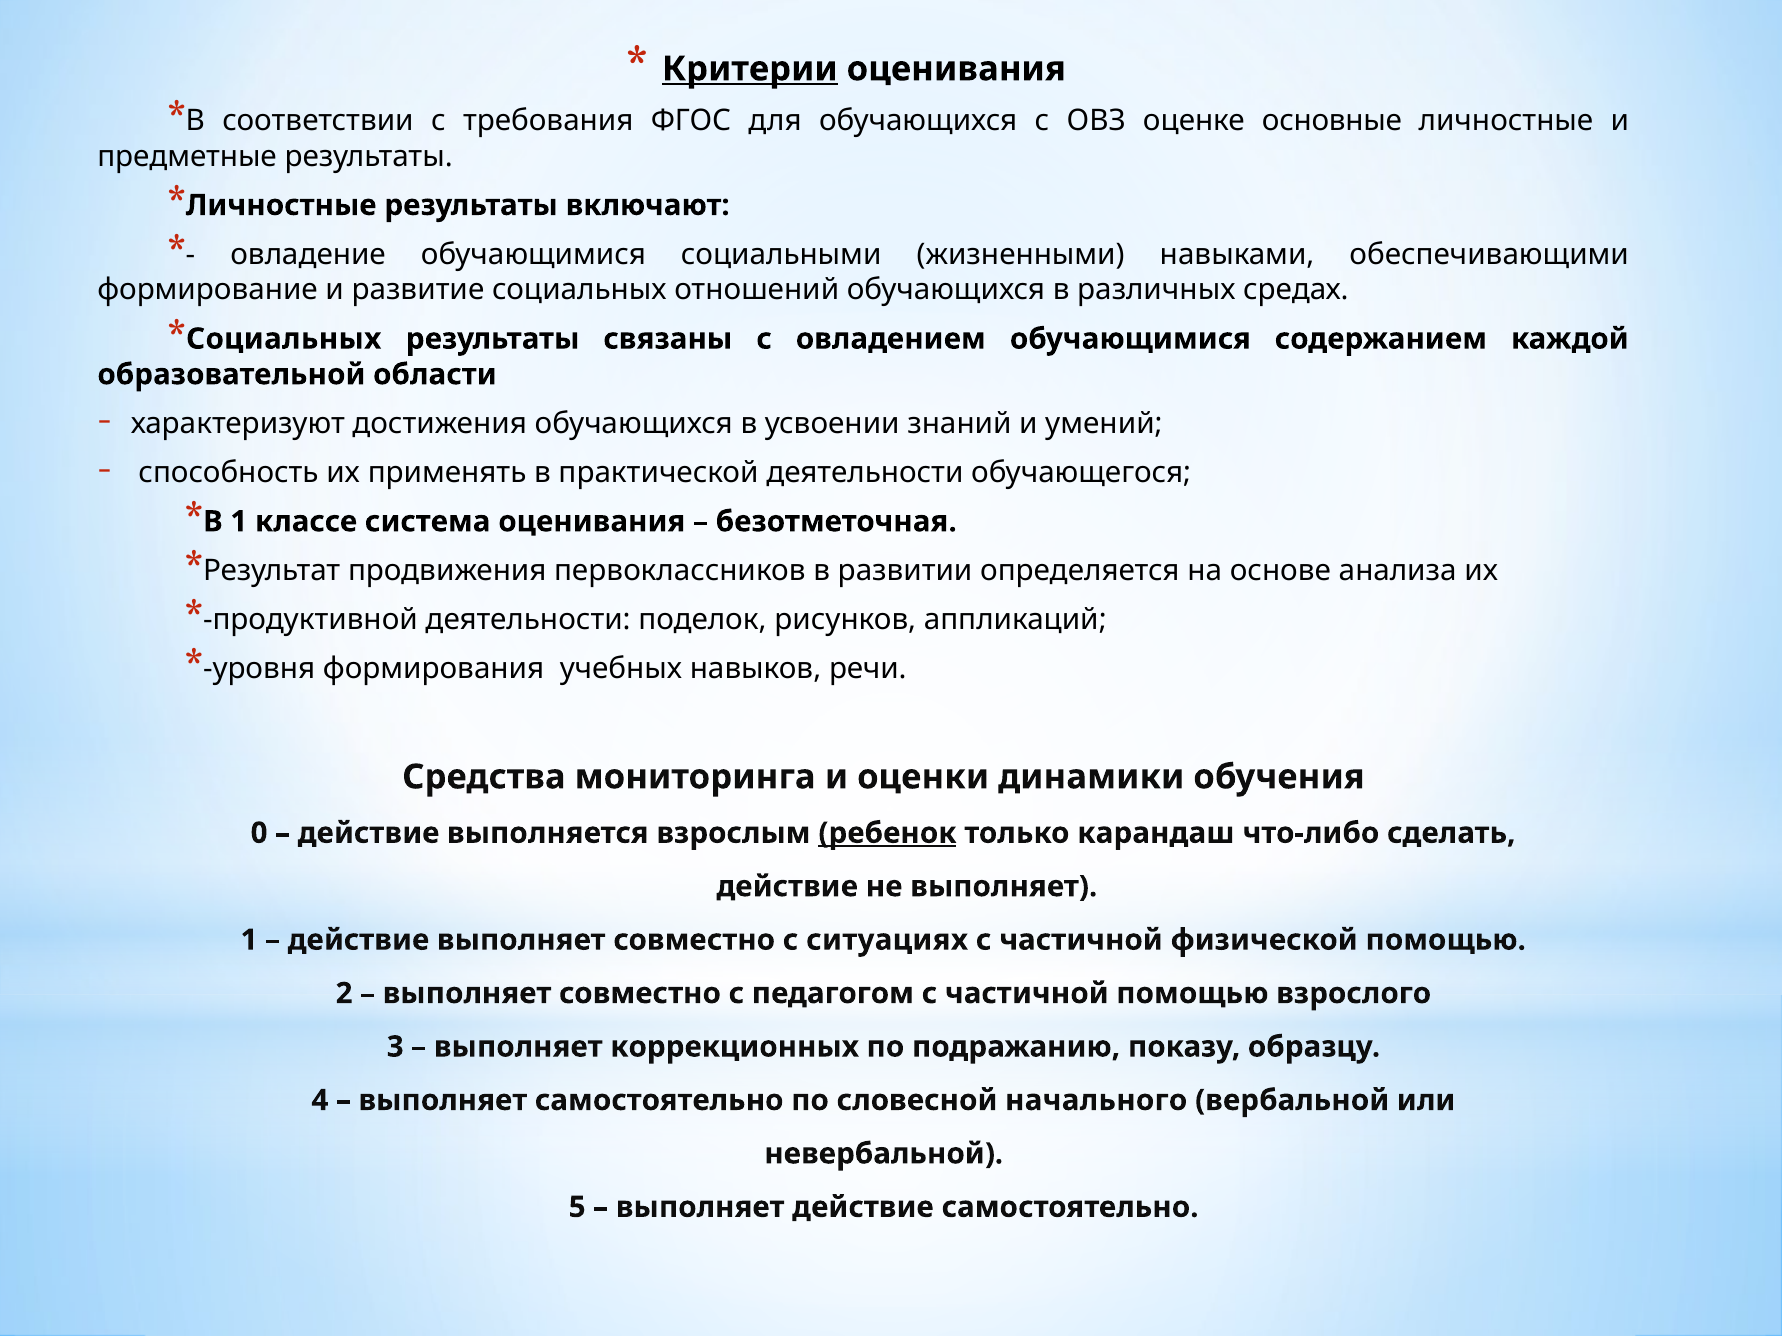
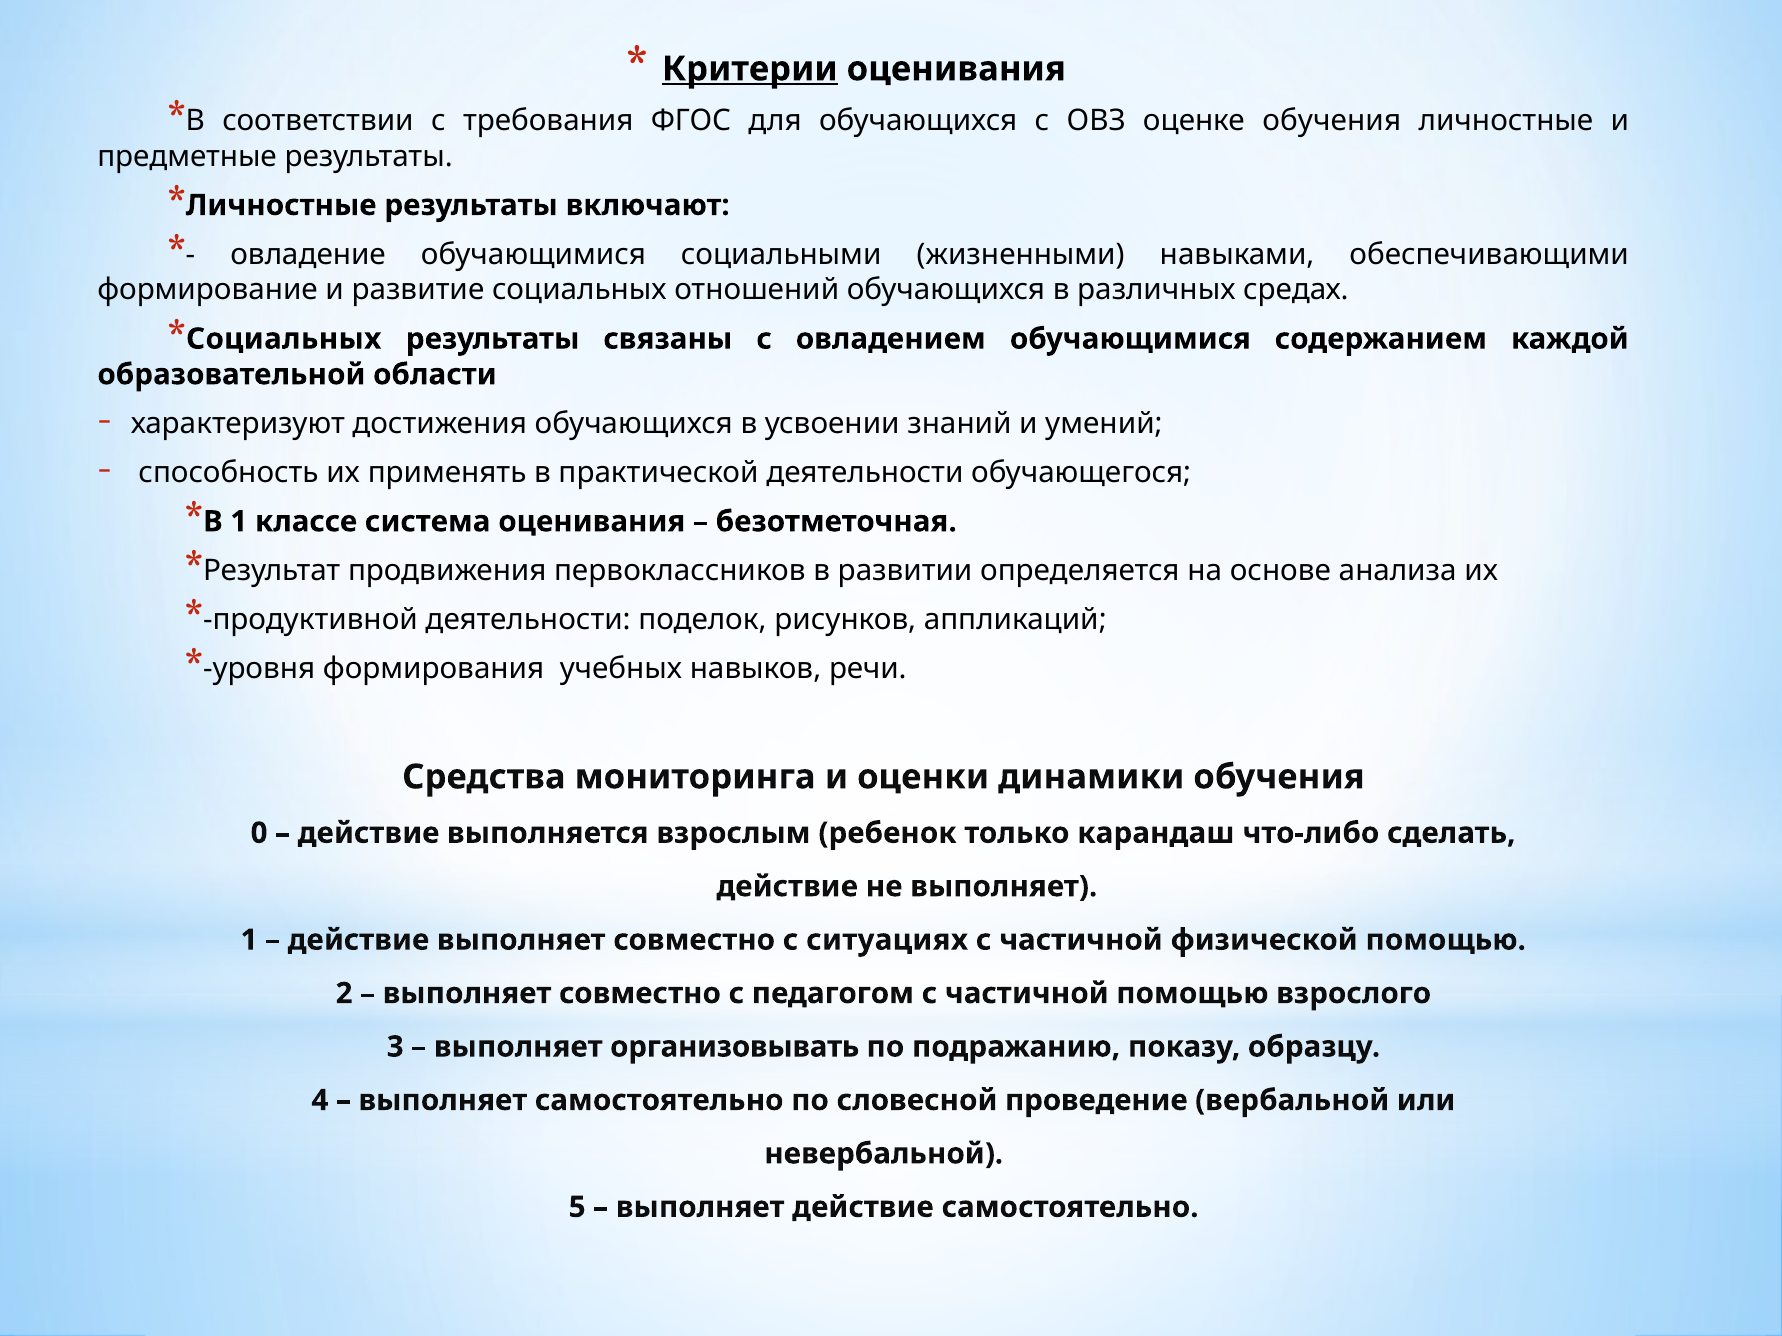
оценке основные: основные -> обучения (1332, 121)
ребенок underline: present -> none (887, 833)
коррекционных: коррекционных -> организовывать (735, 1047)
начального: начального -> проведение (1096, 1101)
